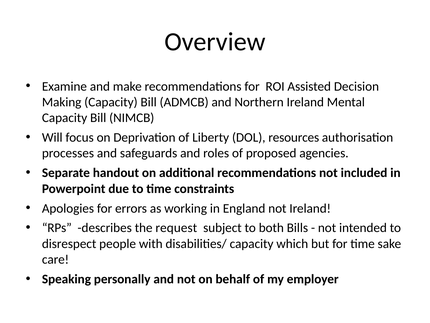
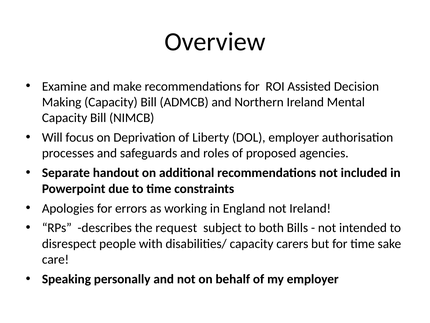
DOL resources: resources -> employer (294, 137)
which: which -> carers (292, 243)
